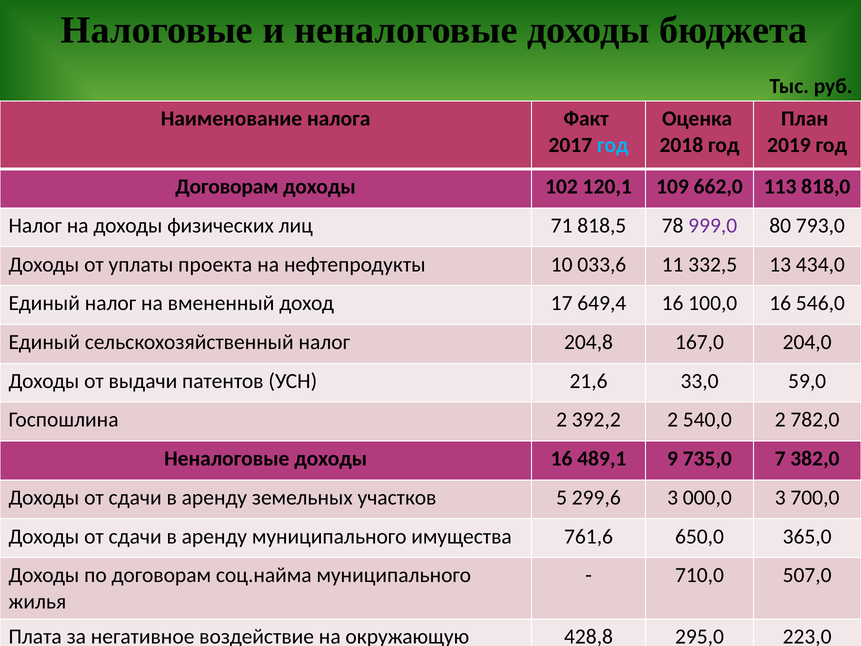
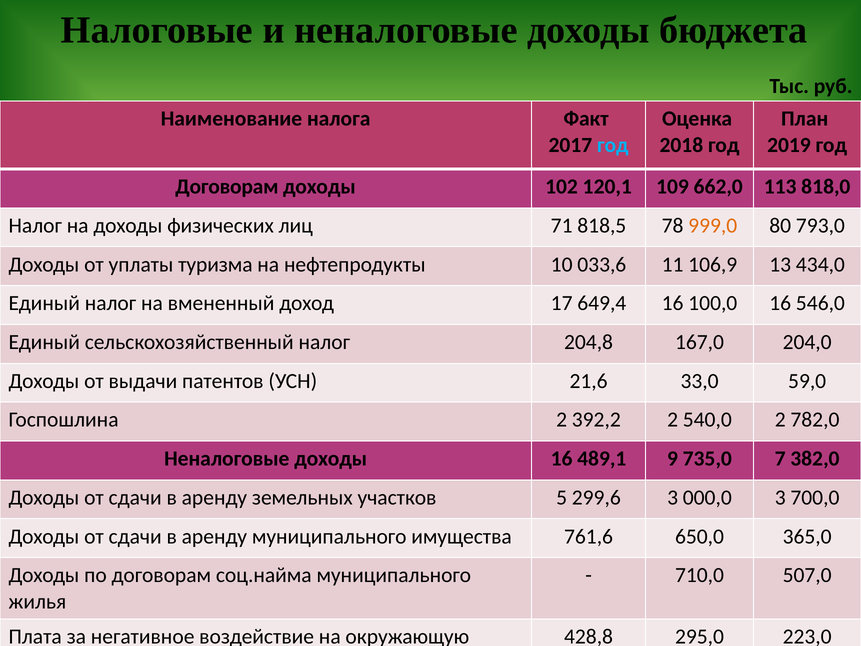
999,0 colour: purple -> orange (713, 225)
проекта: проекта -> туризма (215, 264)
332,5: 332,5 -> 106,9 (713, 264)
